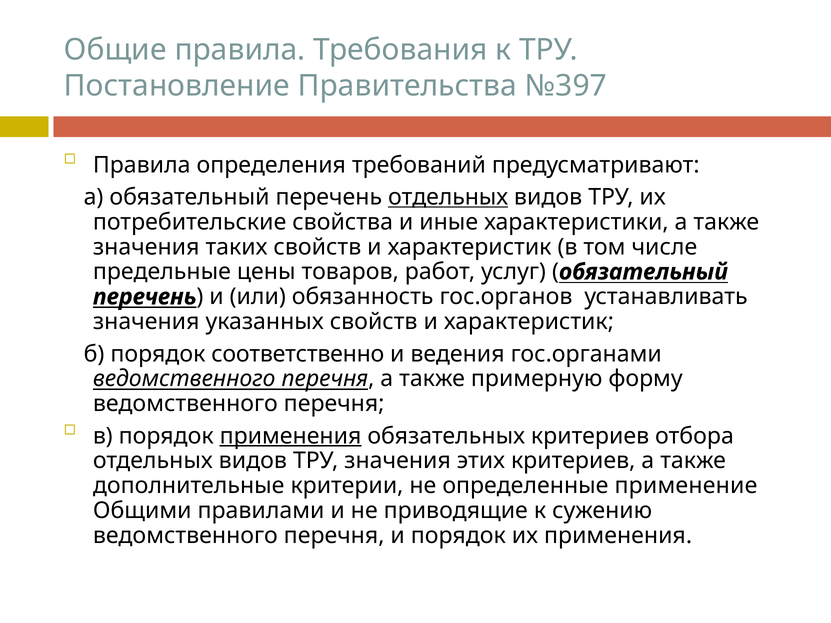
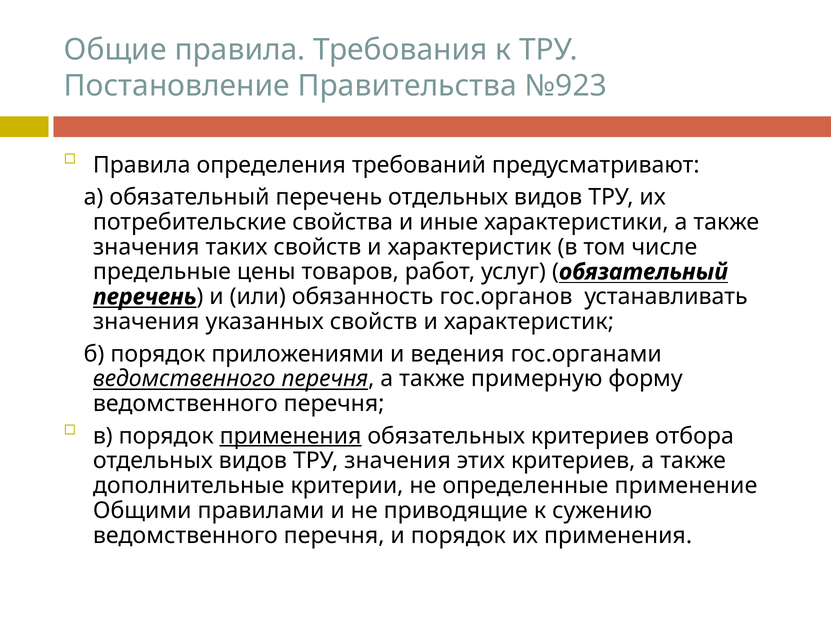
№397: №397 -> №923 (566, 86)
отдельных underline: present -> none (448, 197)
соответственно: соответственно -> приложениями (298, 354)
